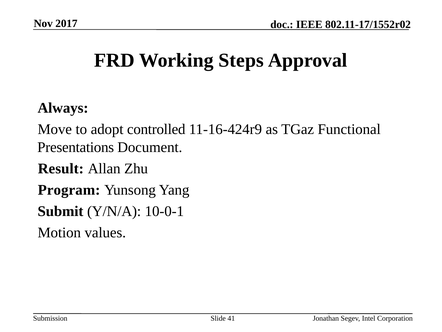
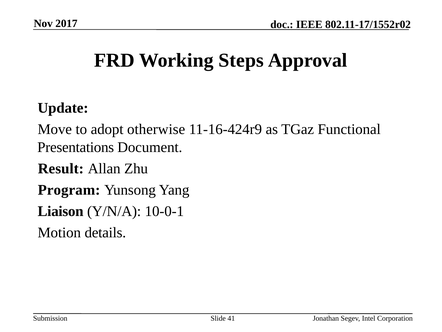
Always: Always -> Update (63, 108)
controlled: controlled -> otherwise (156, 129)
Submit: Submit -> Liaison (61, 211)
values: values -> details (105, 232)
